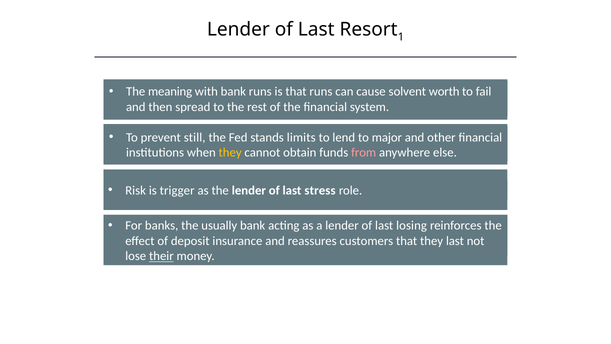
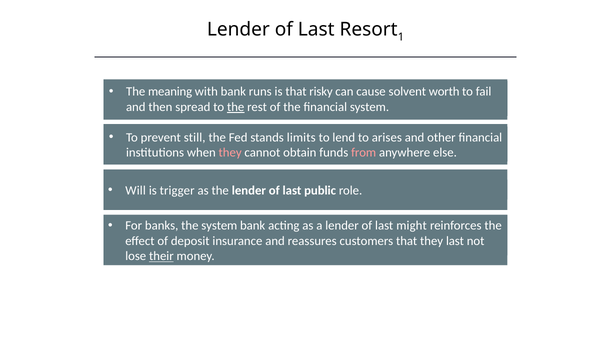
that runs: runs -> risky (321, 92)
the underline: none -> present (236, 107)
major: major -> arises (387, 137)
they colour: yellow -> pink (230, 152)
Risk: Risk -> Will (136, 190)
stress: stress -> public (320, 190)
the usually: usually -> system (219, 225)
losing: losing -> might (412, 225)
